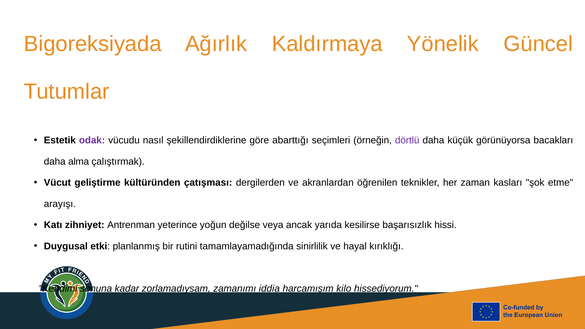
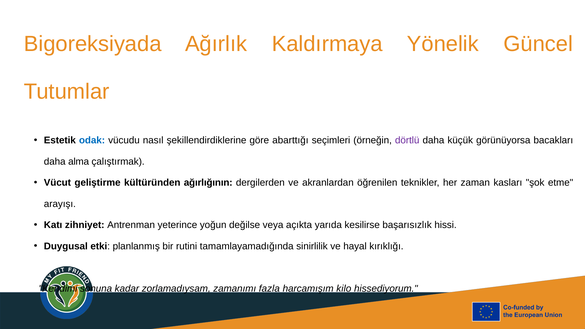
odak colour: purple -> blue (92, 140)
çatışması: çatışması -> ağırlığının (208, 183)
ancak: ancak -> açıkta (299, 225)
iddia: iddia -> fazla (269, 289)
